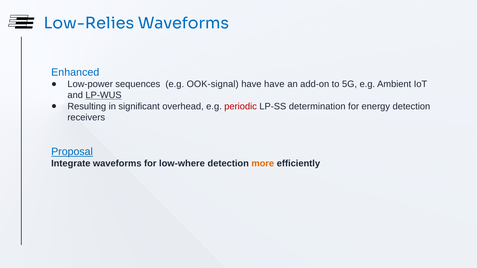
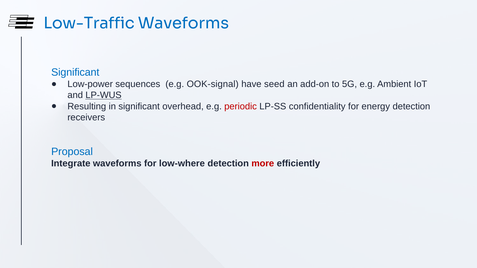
Low-Relies: Low-Relies -> Low-Traffic (89, 23)
Enhanced: Enhanced -> Significant (75, 72)
have have: have -> seed (274, 84)
determination: determination -> confidentiality (317, 106)
Proposal underline: present -> none (72, 152)
more colour: orange -> red (263, 164)
